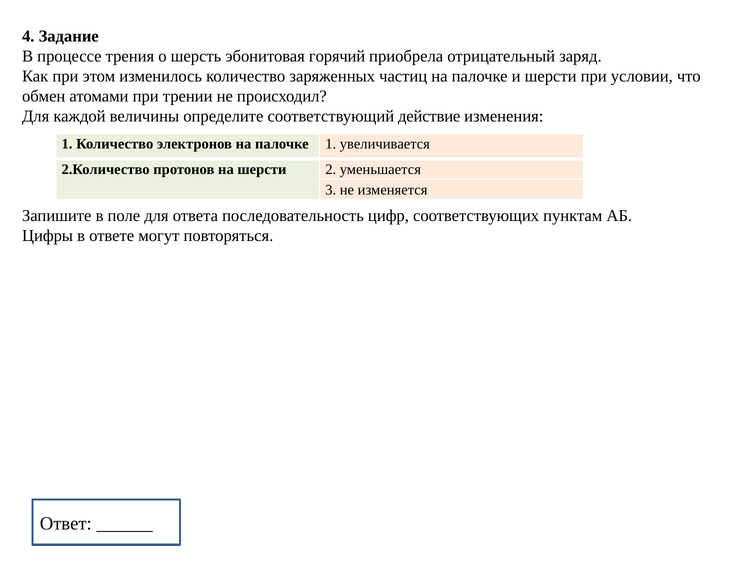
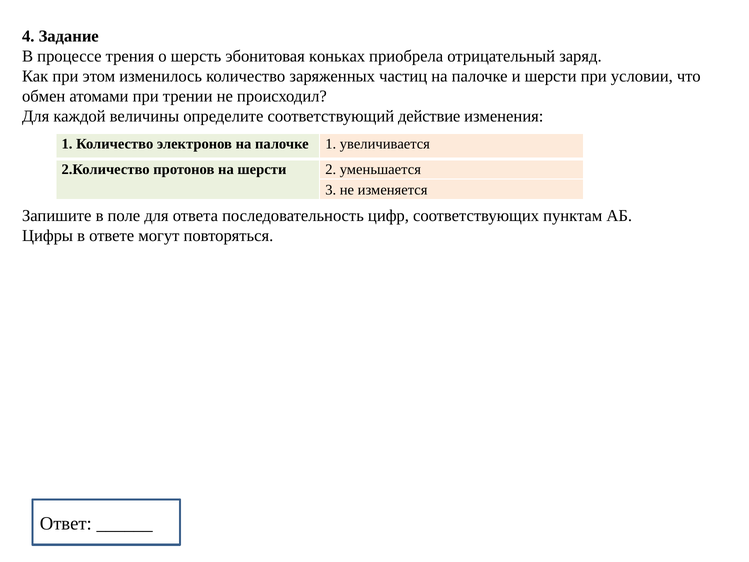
горячий: горячий -> коньках (337, 56)
